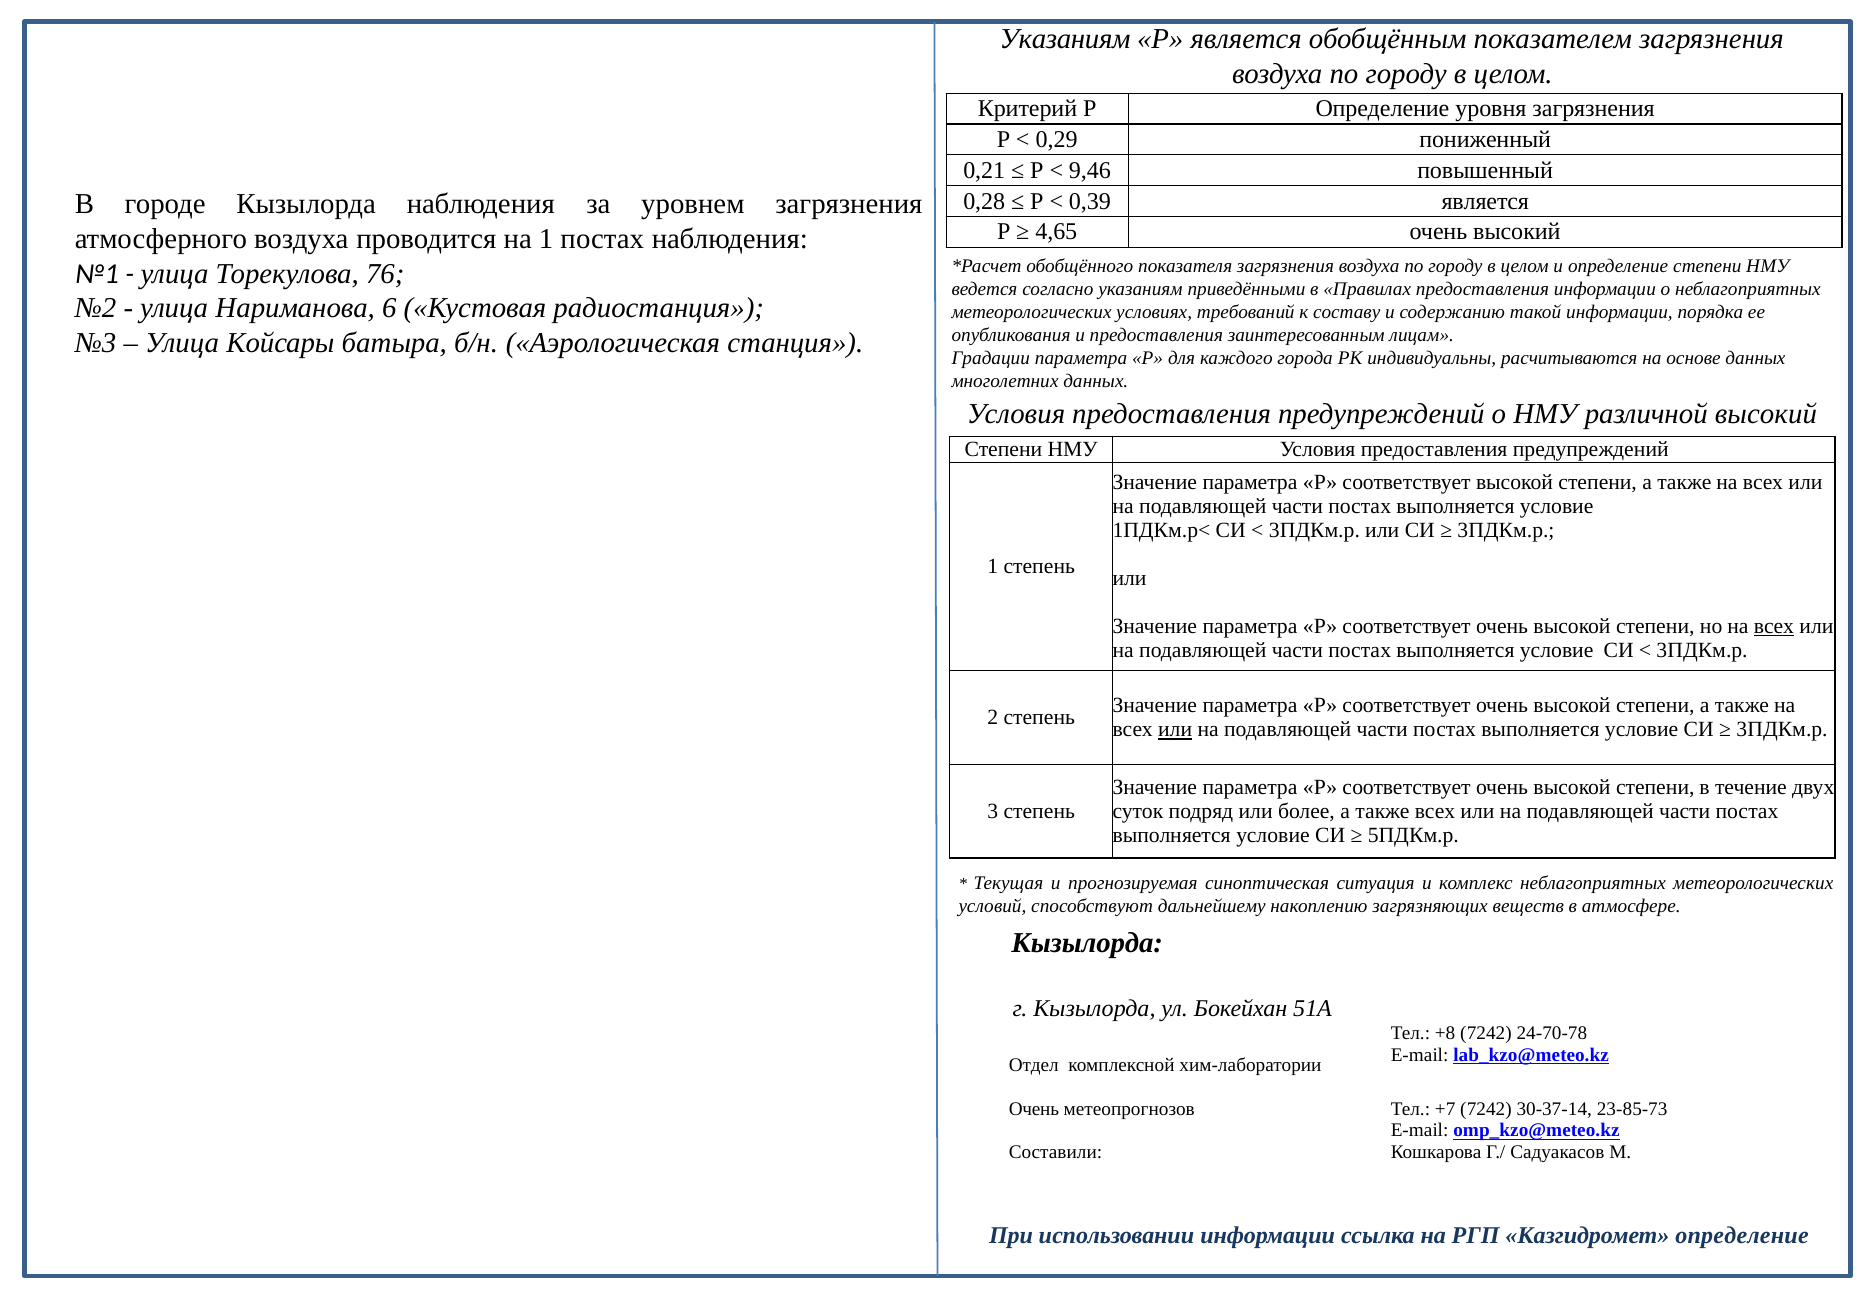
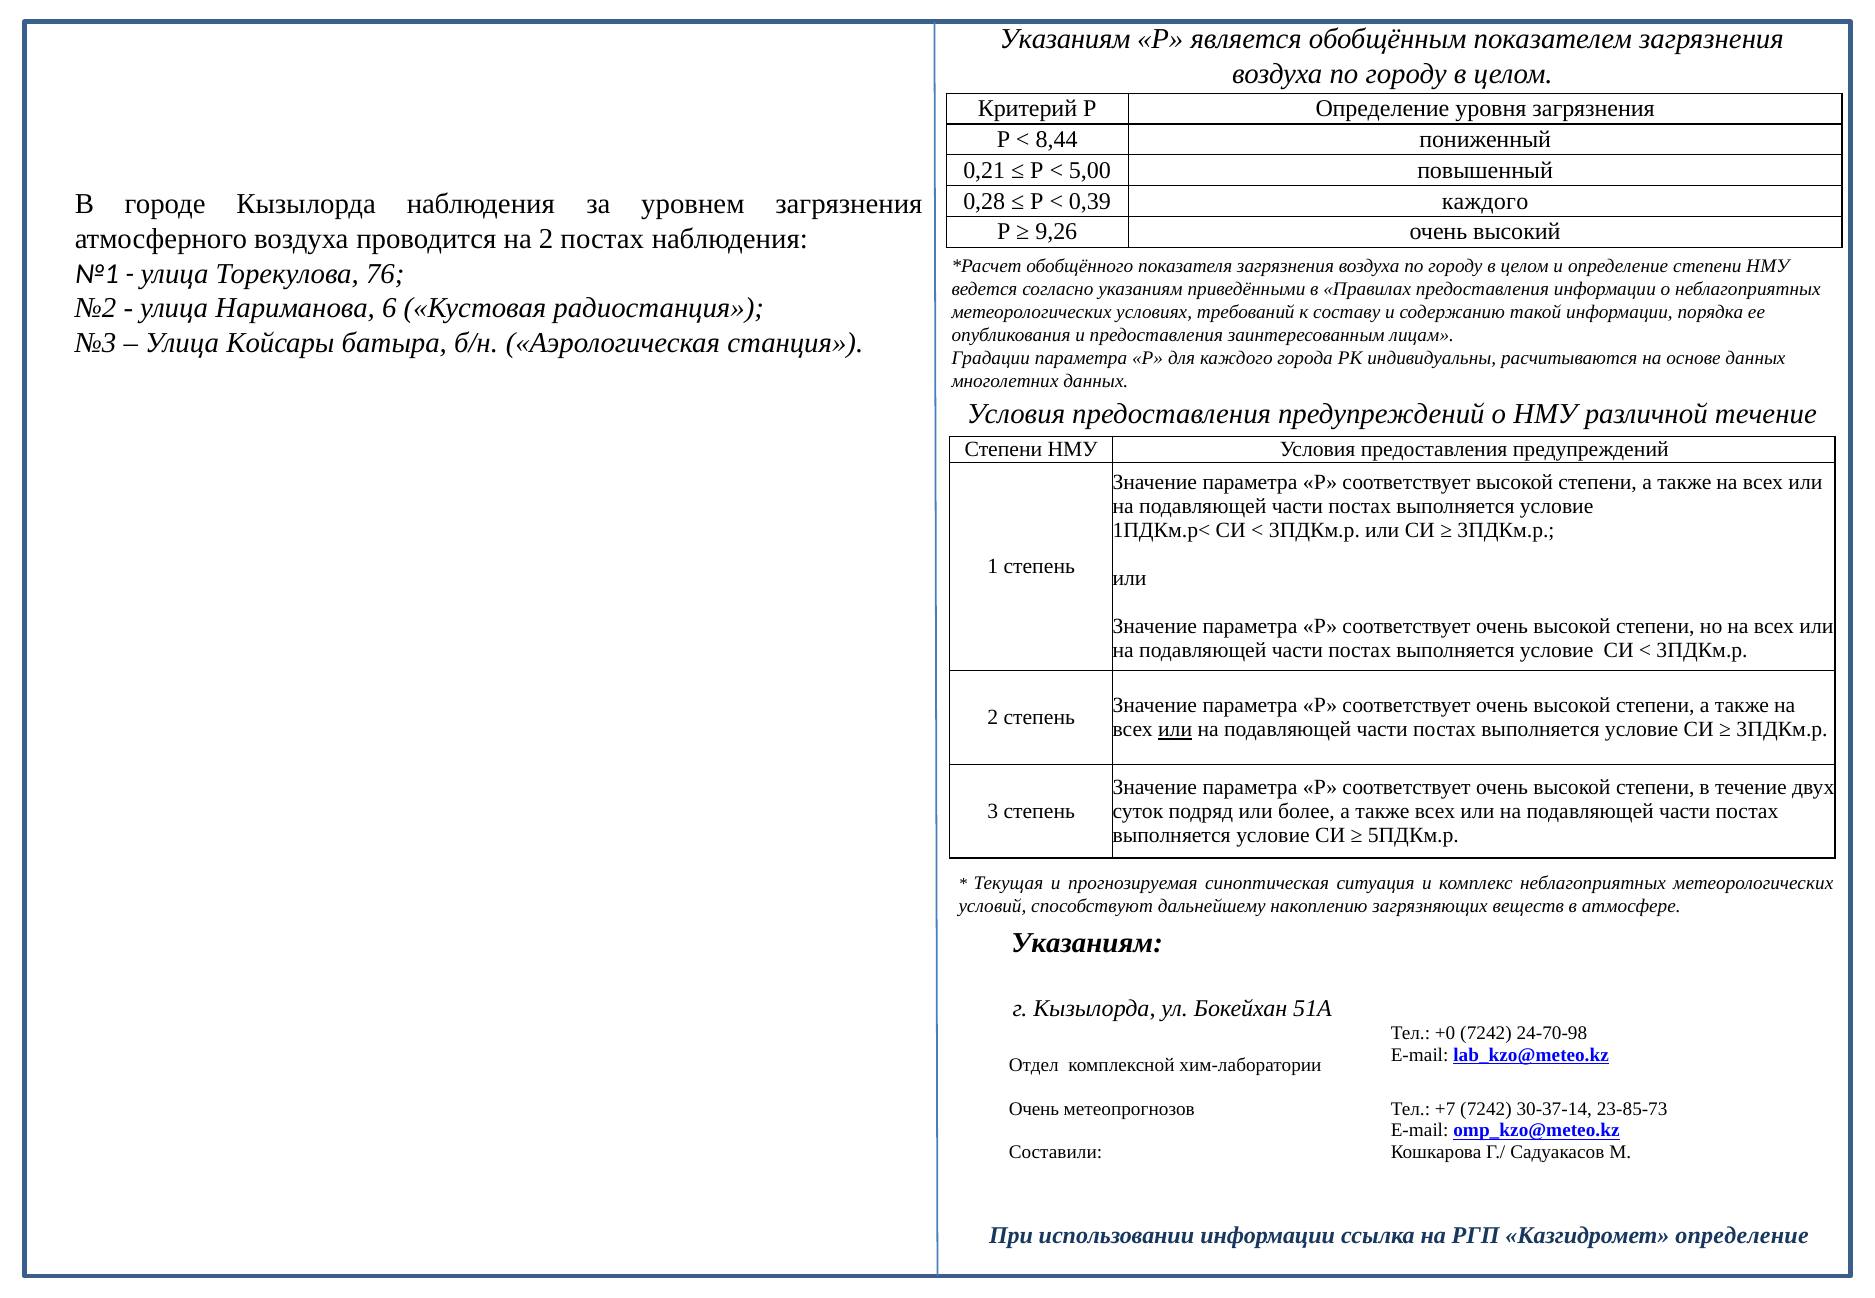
0,29: 0,29 -> 8,44 (1057, 139)
9,46: 9,46 -> 5,00 (1090, 170)
0,39 является: является -> каждого (1485, 201)
4,65: 4,65 -> 9,26 (1056, 232)
на 1: 1 -> 2 (546, 239)
различной высокий: высокий -> течение (1766, 414)
всех underline: present -> none (1774, 626)
Кызылорда: Кызылорда -> Указаниям (1087, 943)
+8: +8 -> +0 (1445, 1033)
24-70-78: 24-70-78 -> 24-70-98 (1552, 1033)
